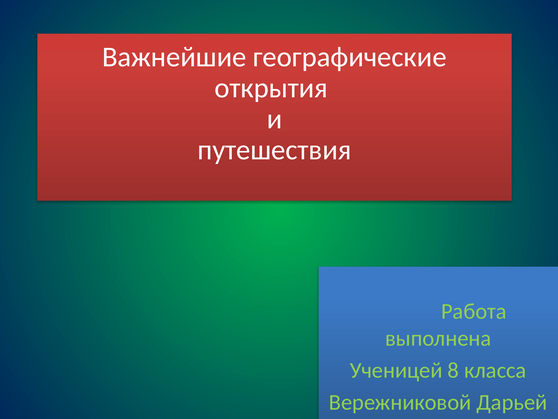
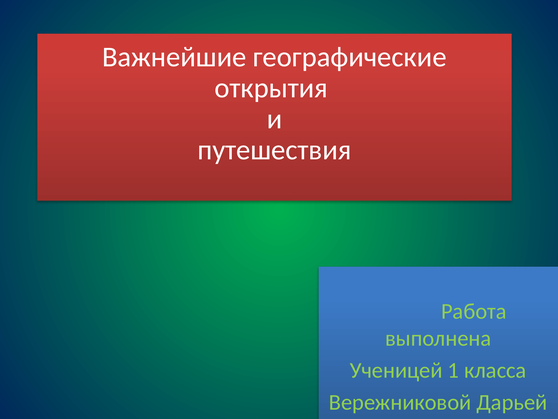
8: 8 -> 1 (453, 370)
